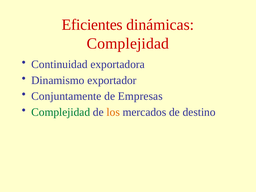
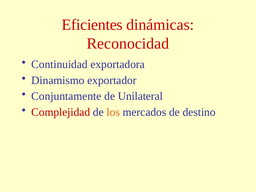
Complejidad: Complejidad -> Reconocidad (128, 44)
Empresas: Empresas -> Unilateral (140, 96)
Complejidad colour: green -> red (61, 112)
